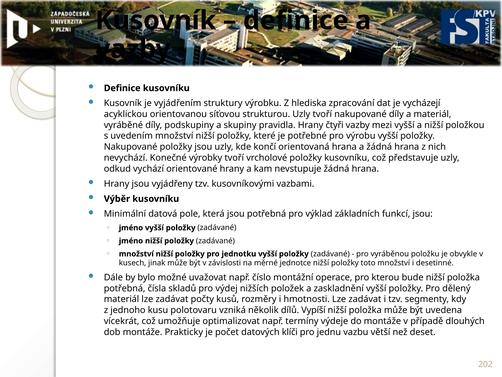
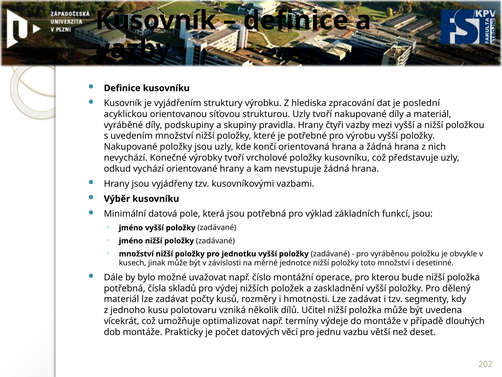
vycházejí: vycházejí -> poslední (421, 103)
Vypíší: Vypíší -> Učitel (313, 310)
klíči: klíči -> věcí (290, 332)
